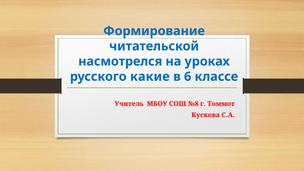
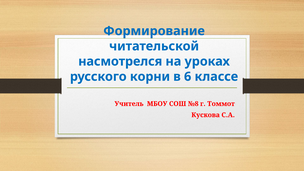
какие: какие -> корни (150, 77)
